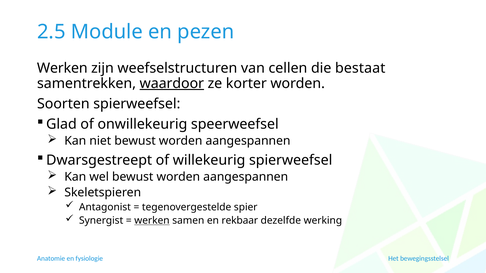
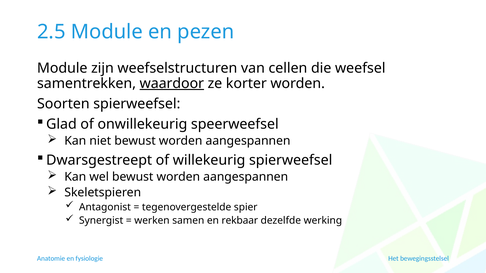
Werken: Werken -> Module (62, 68)
bestaat: bestaat -> weefsel (360, 68)
werken underline: present -> none (152, 221)
